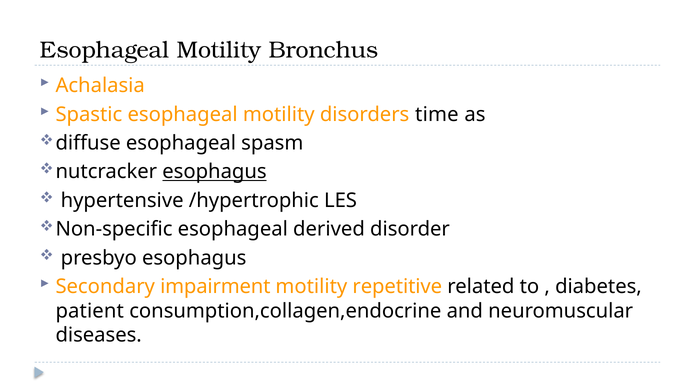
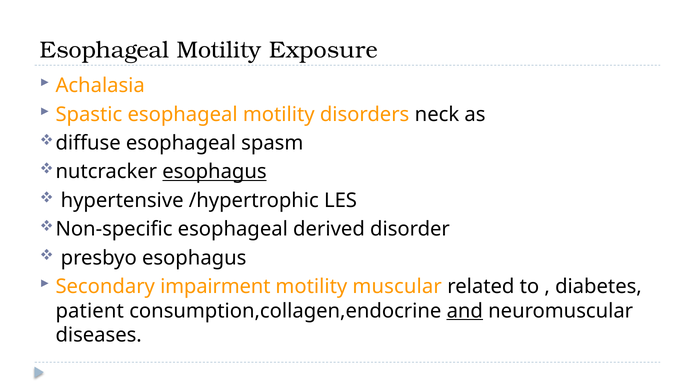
Bronchus: Bronchus -> Exposure (323, 50)
time: time -> neck (437, 114)
repetitive: repetitive -> muscular (397, 286)
and underline: none -> present (465, 311)
